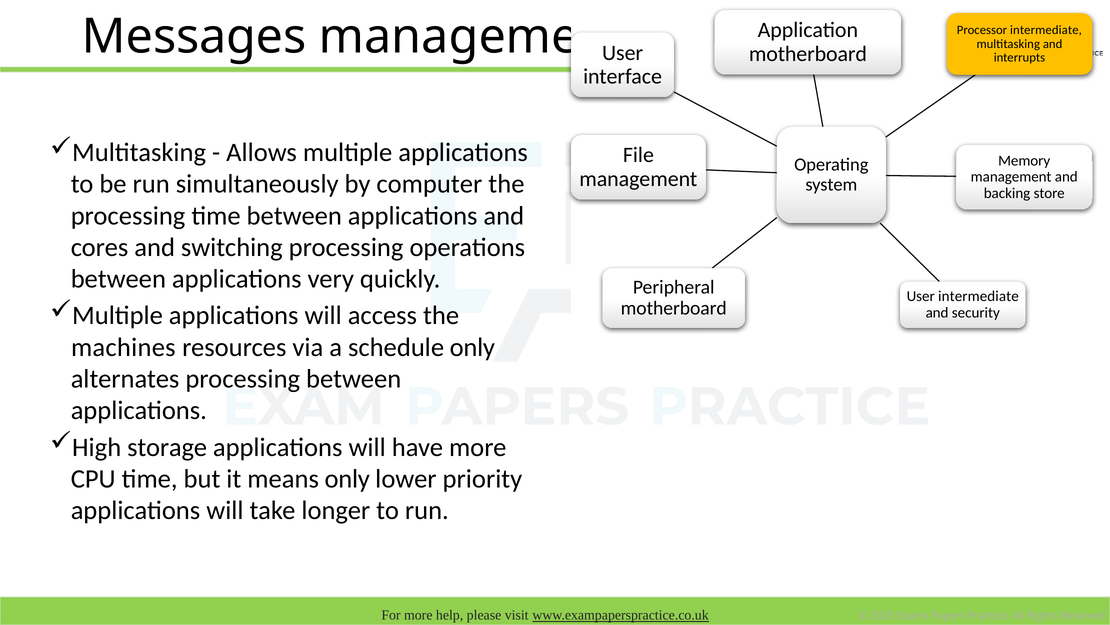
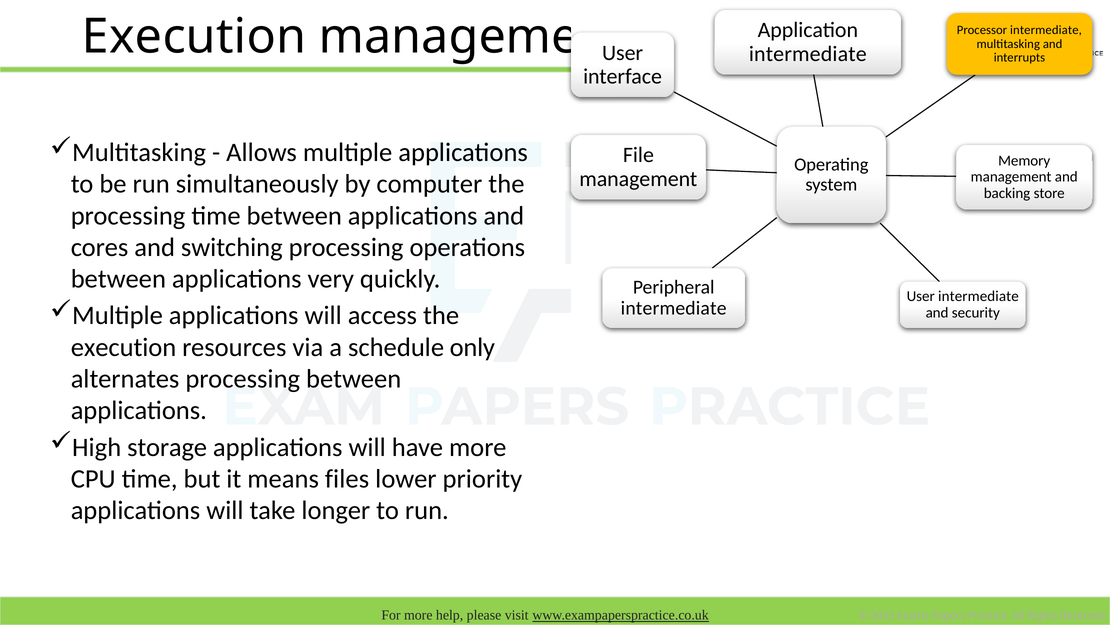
Messages: Messages -> Execution (194, 37)
motherboard: motherboard -> intermediate (808, 54)
motherboard: motherboard -> intermediate (674, 308)
machines: machines -> execution (123, 347)
means only: only -> files (347, 478)
